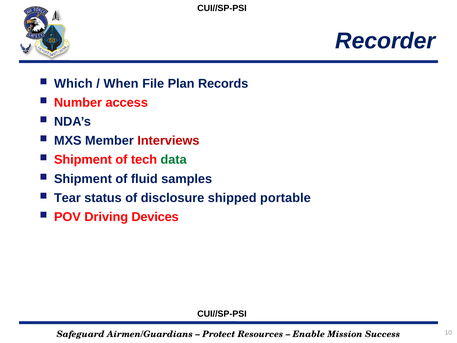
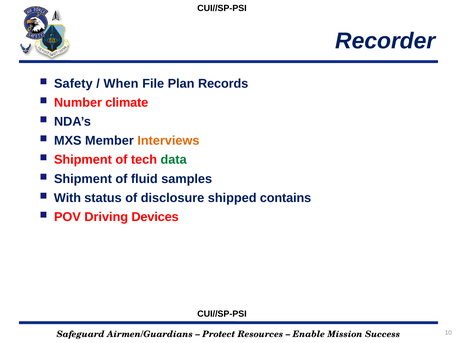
Which: Which -> Safety (73, 83)
access: access -> climate (127, 103)
Interviews colour: red -> orange (168, 141)
Tear: Tear -> With (67, 198)
portable: portable -> contains (286, 198)
